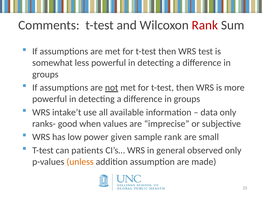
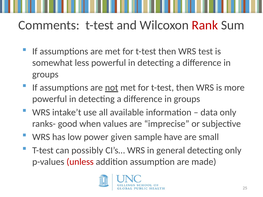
sample rank: rank -> have (173, 137)
patients: patients -> possibly (87, 150)
general observed: observed -> detecting (205, 150)
unless colour: orange -> red (80, 162)
